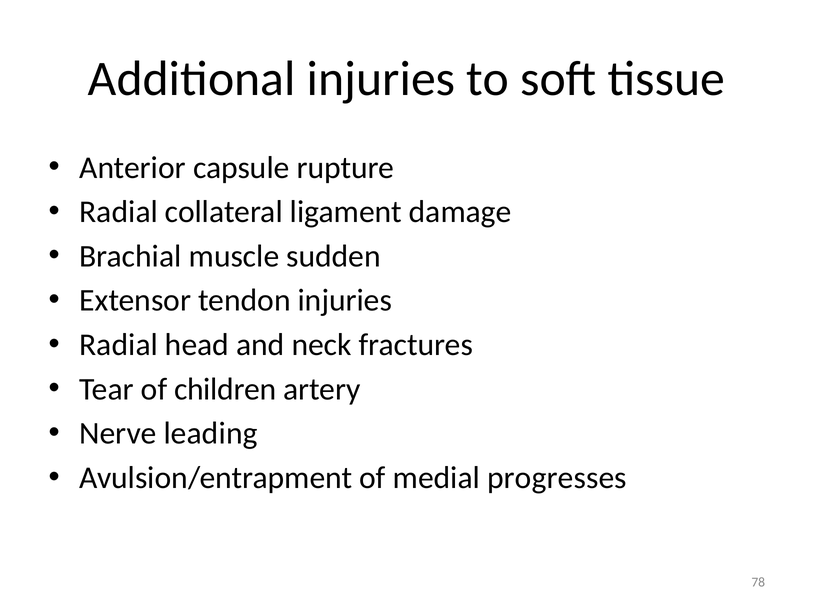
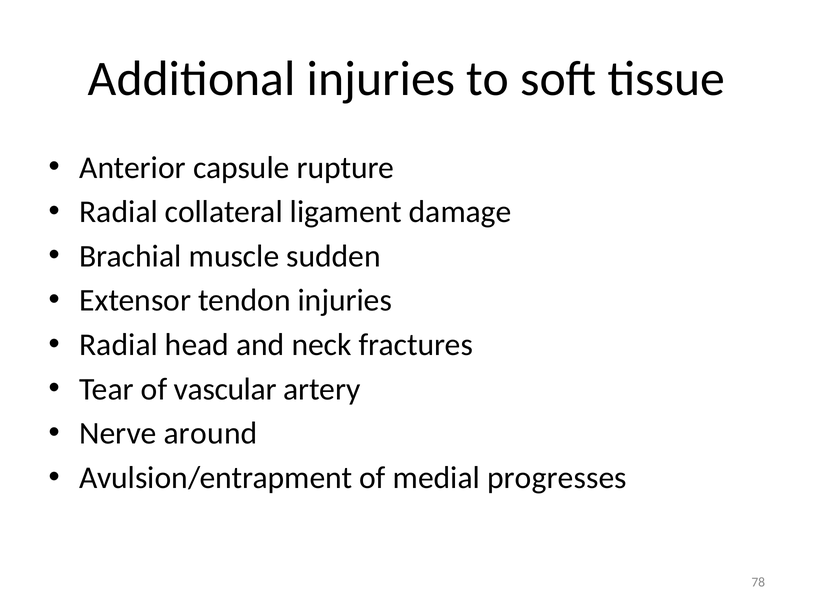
children: children -> vascular (225, 390)
leading: leading -> around (211, 434)
